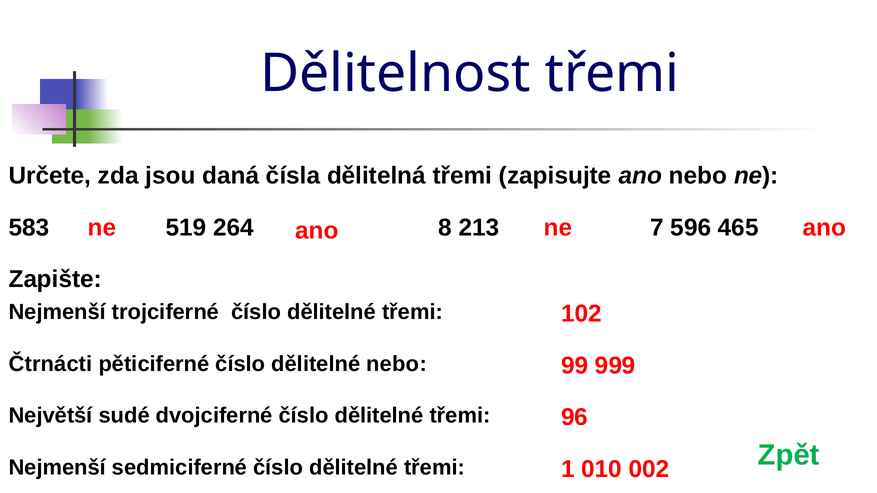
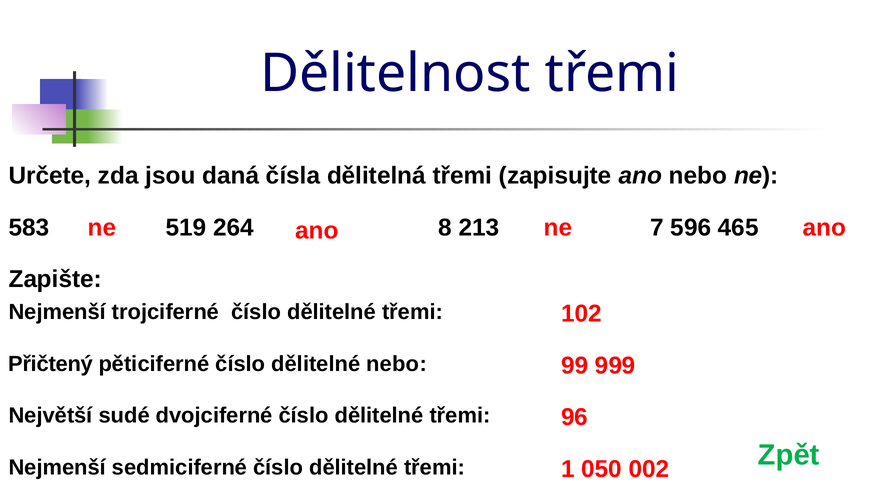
Čtrnácti: Čtrnácti -> Přičtený (51, 364)
010: 010 -> 050 (602, 470)
